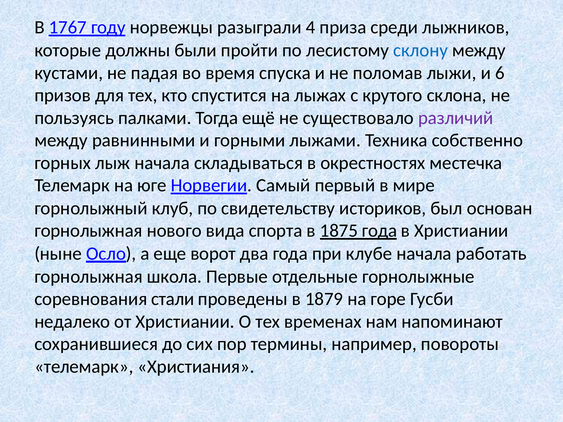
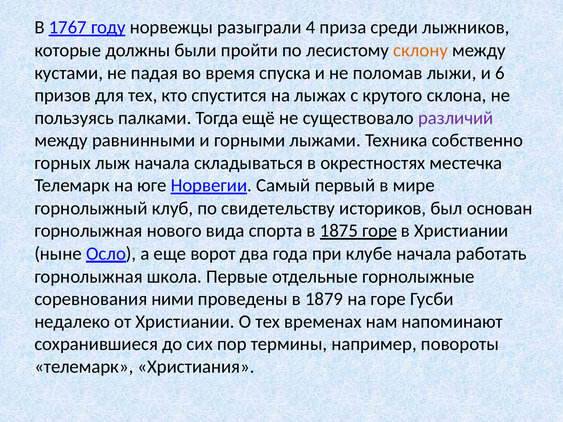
склону colour: blue -> orange (421, 50)
1875 года: года -> горе (380, 231)
стали: стали -> ними (173, 299)
